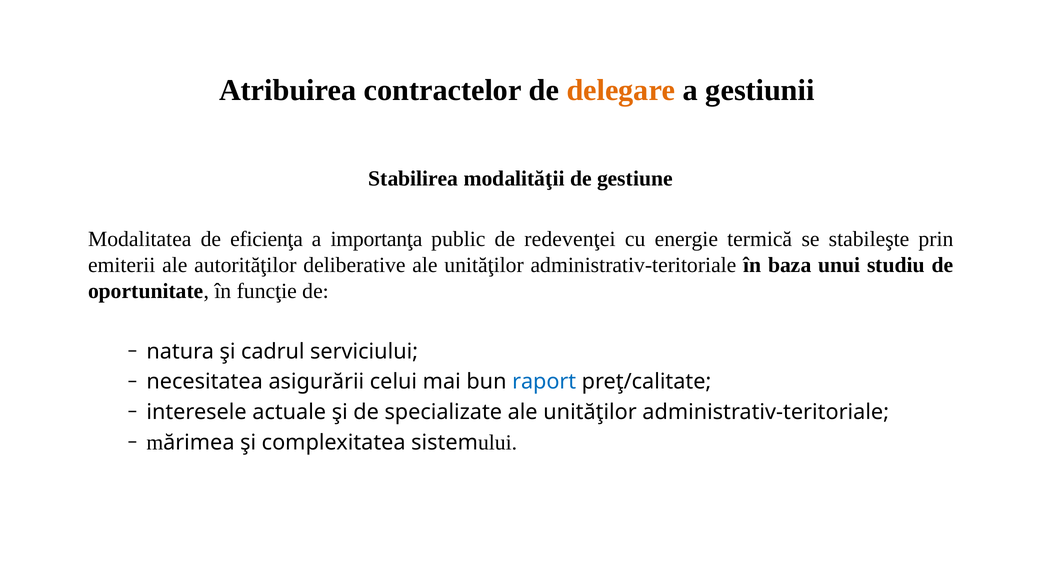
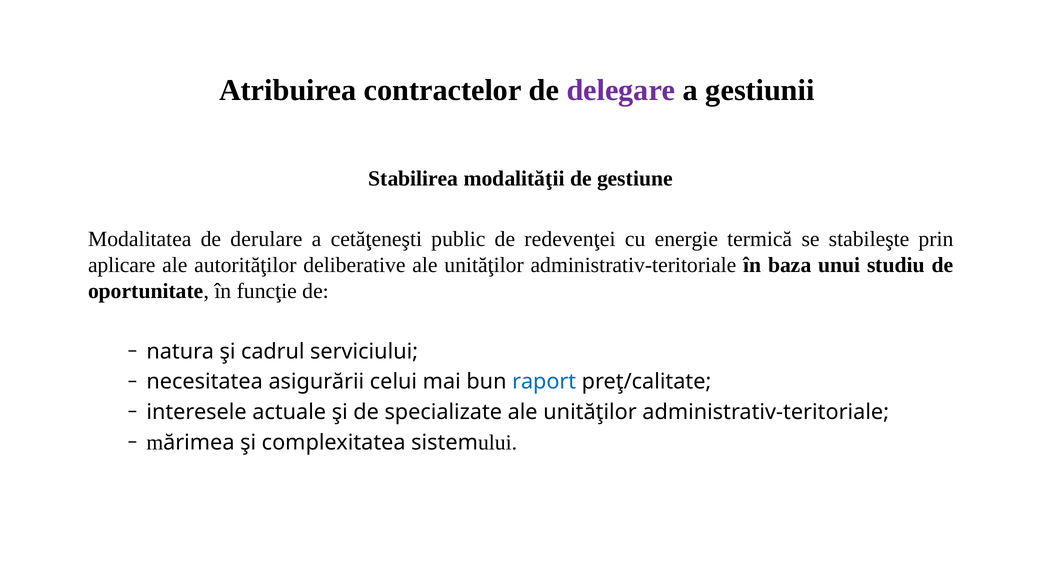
delegare colour: orange -> purple (621, 90)
eficienţa: eficienţa -> derulare (266, 239)
importanţa: importanţa -> cetăţeneşti (376, 239)
emiterii: emiterii -> aplicare (122, 265)
